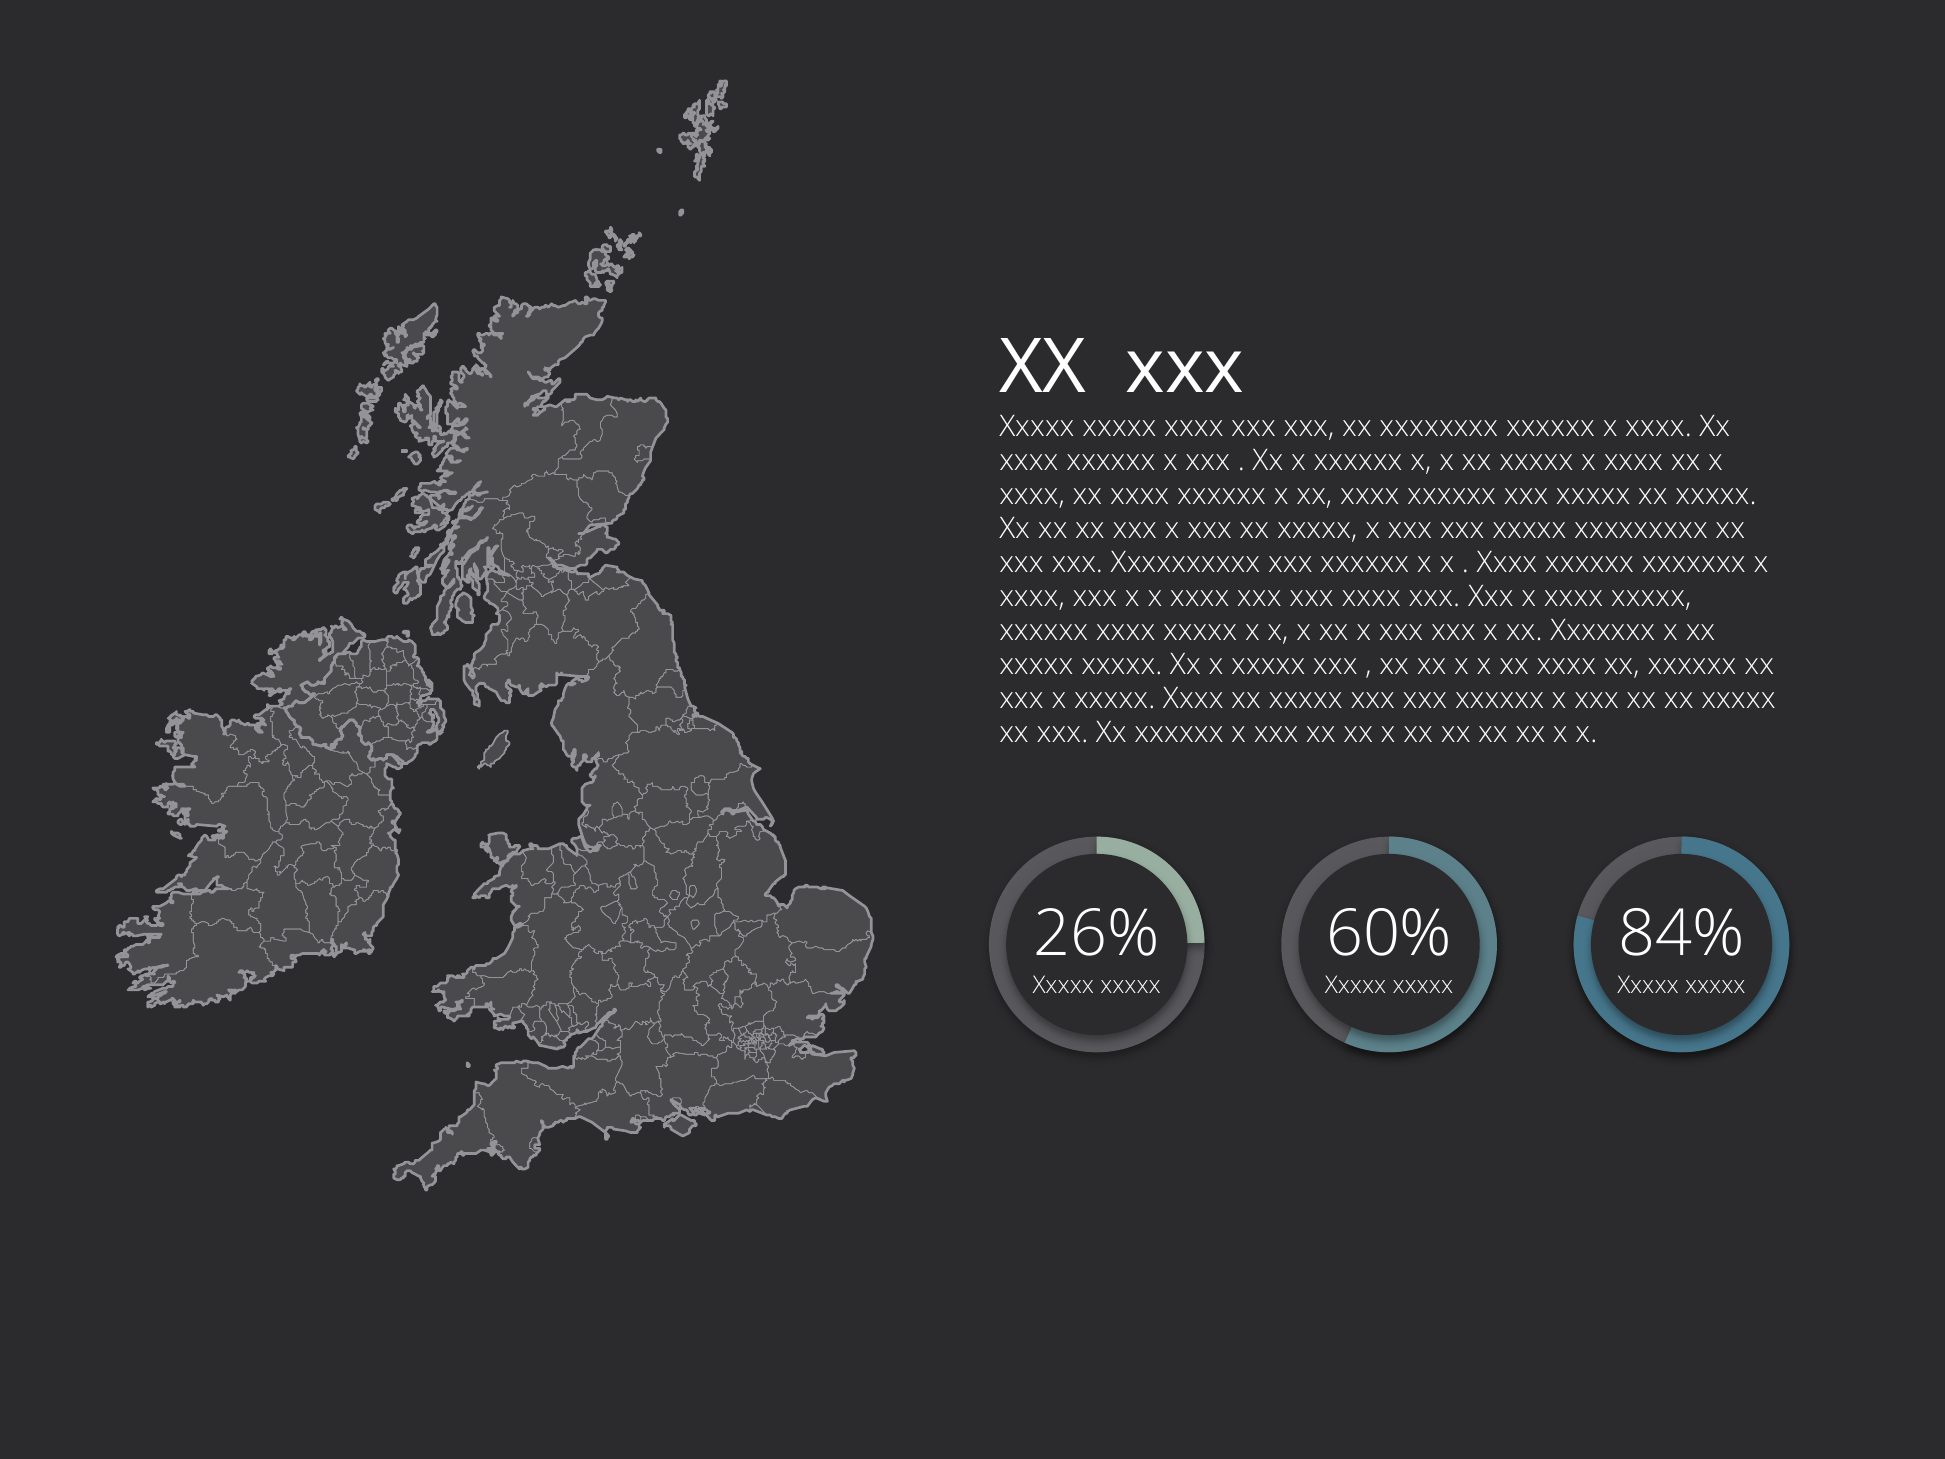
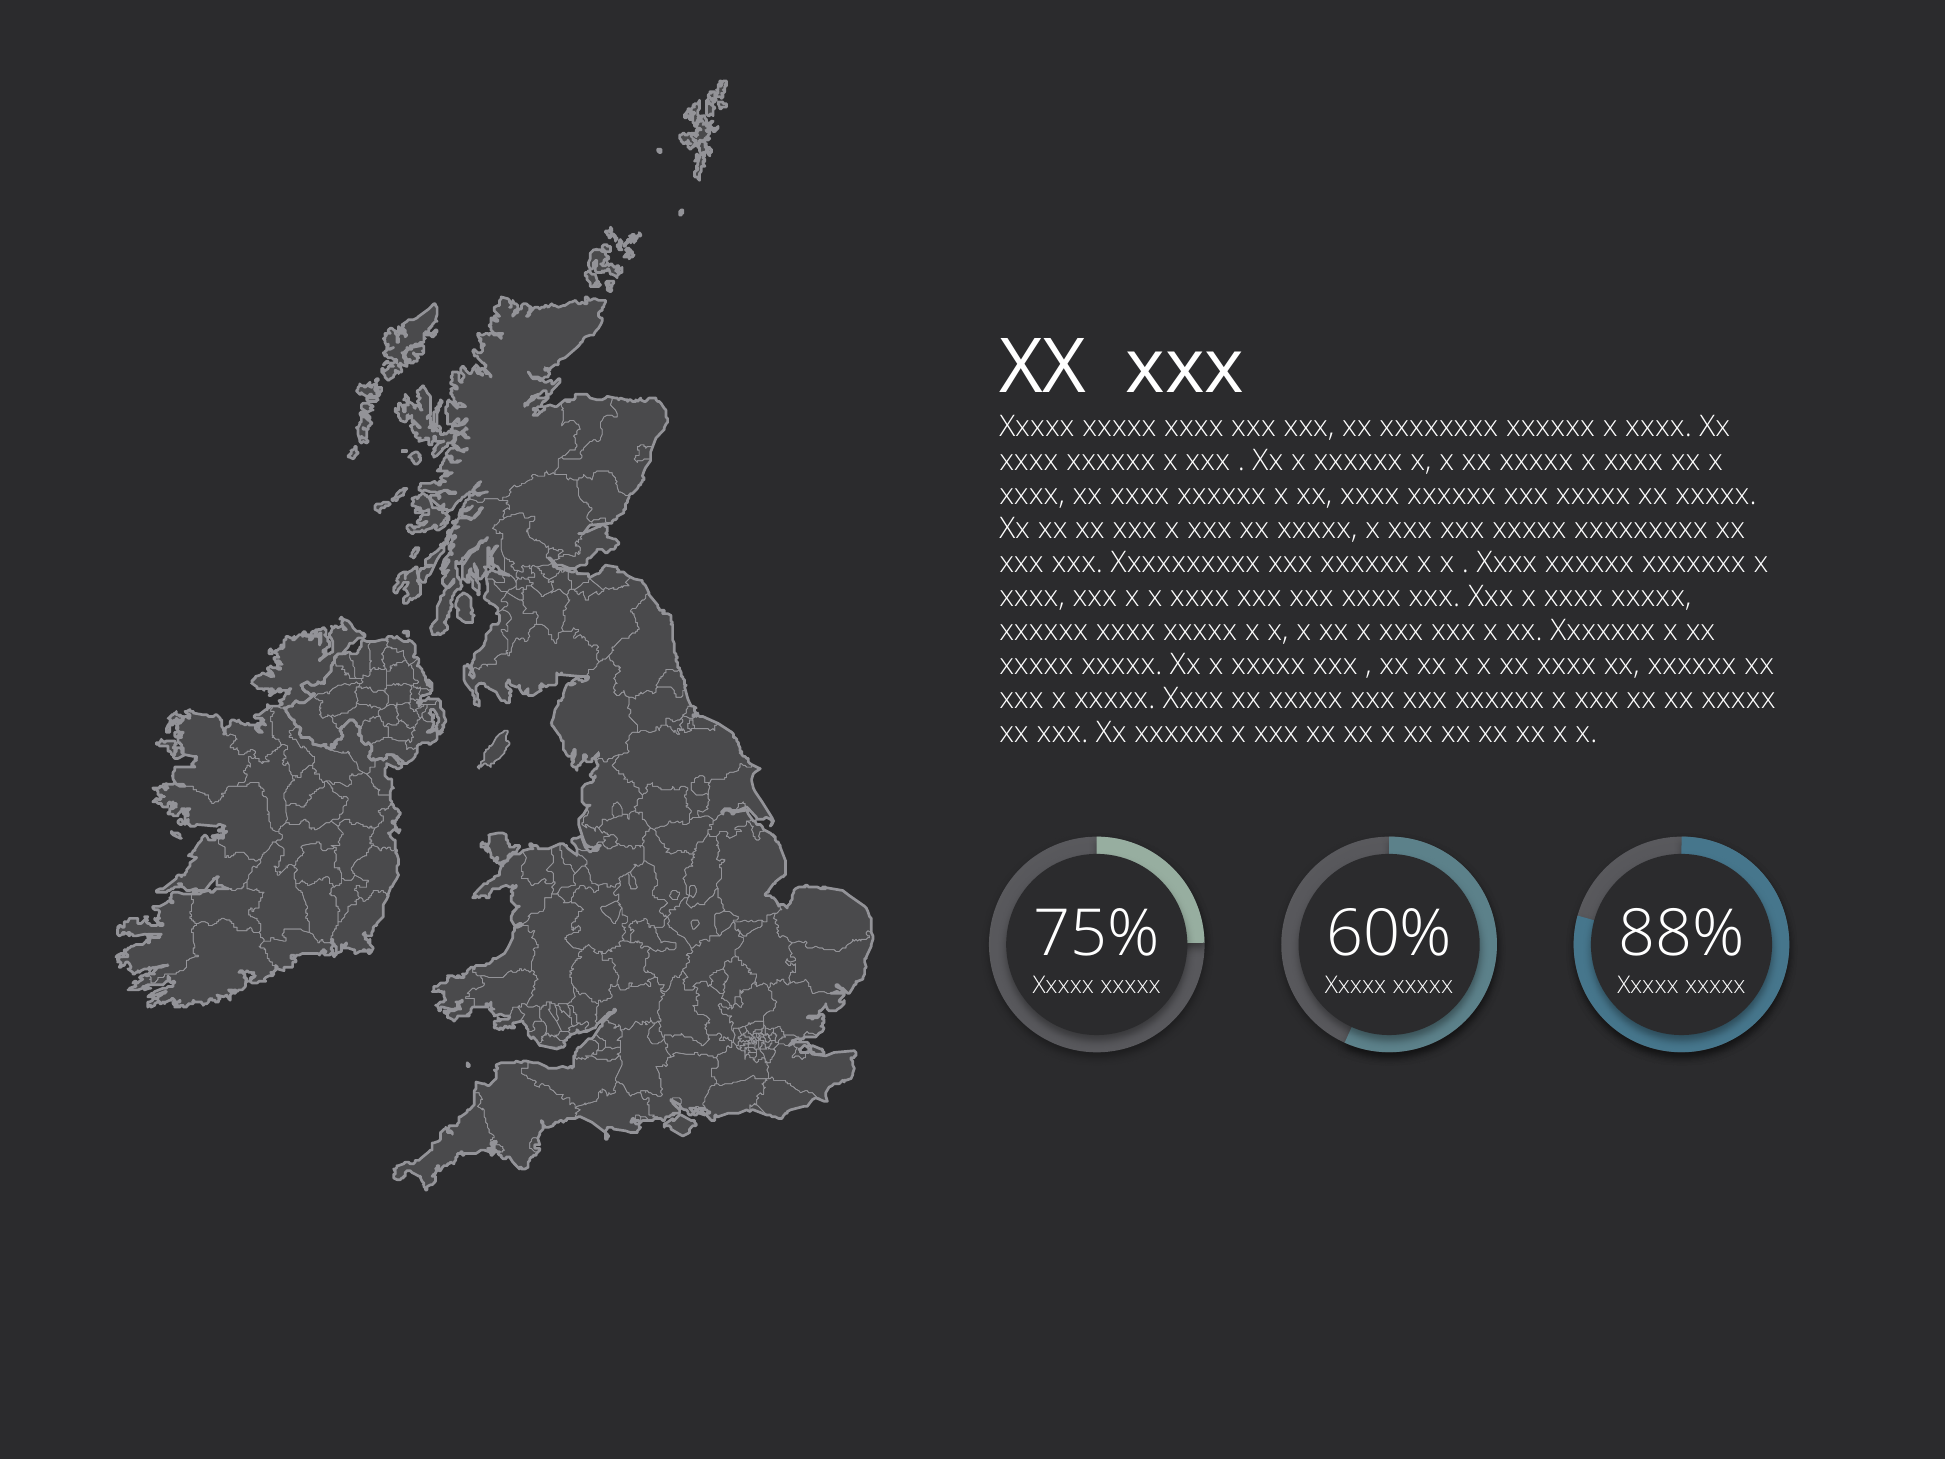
26%: 26% -> 75% (1097, 934)
84%: 84% -> 88% (1682, 934)
